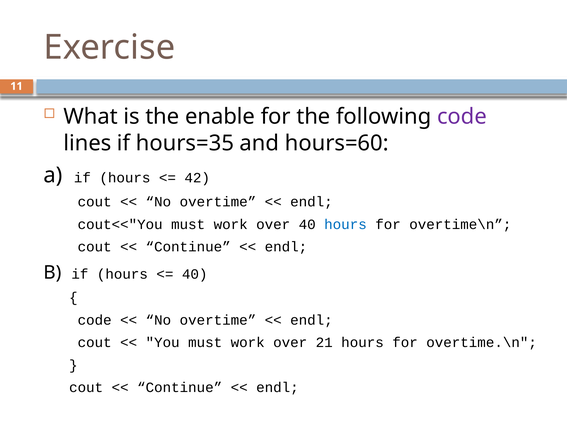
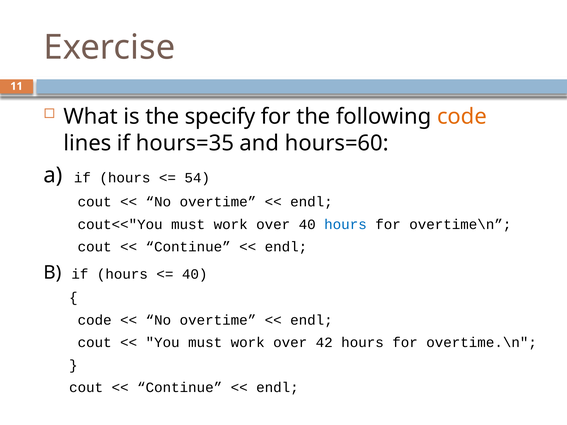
enable: enable -> specify (220, 117)
code colour: purple -> orange (462, 117)
42: 42 -> 54 (197, 178)
21: 21 -> 42 (324, 343)
